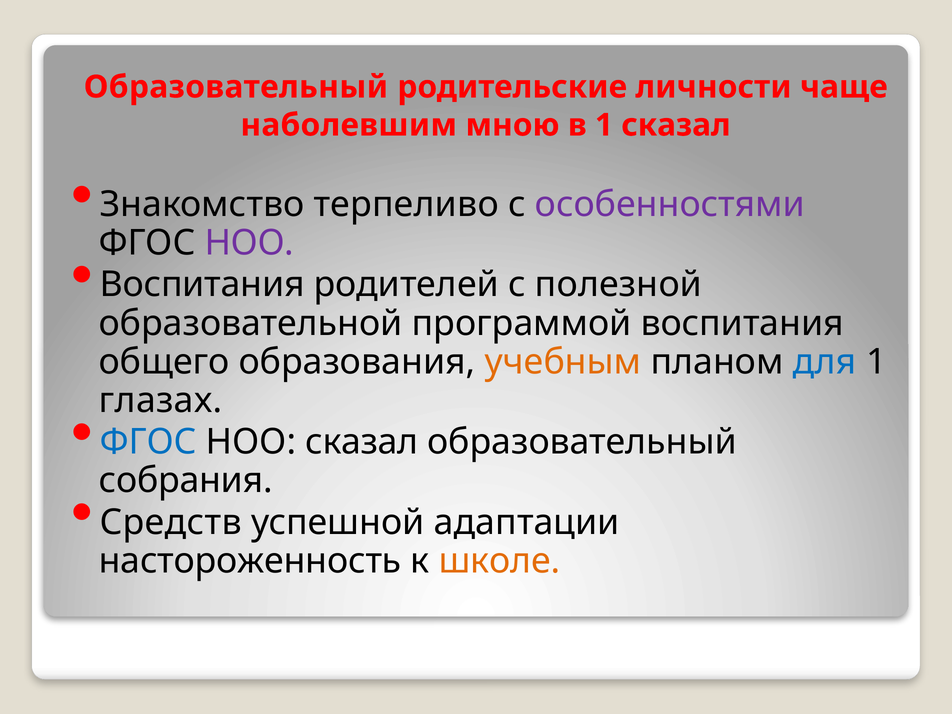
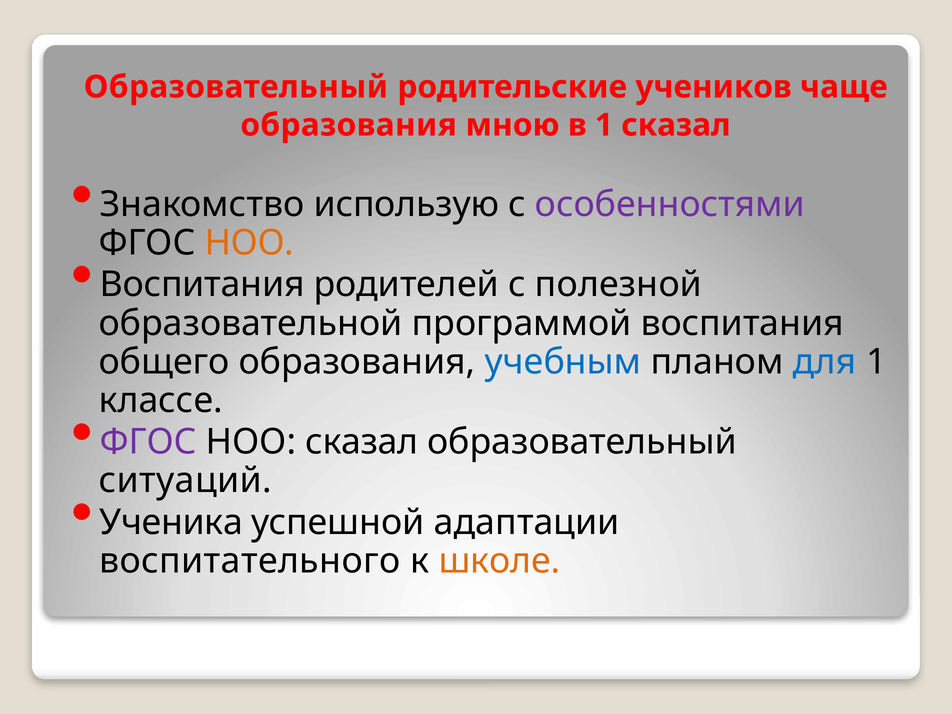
личности: личности -> учеников (714, 87)
наболевшим: наболевшим -> образования (349, 125)
терпеливо: терпеливо -> использую (406, 205)
НОО colour: purple -> orange (249, 243)
учебным colour: orange -> blue (563, 362)
глазах: глазах -> классе (161, 400)
ФГОС colour: blue -> purple (148, 442)
собрания: собрания -> ситуаций (185, 481)
Средств: Средств -> Ученика (171, 522)
настороженность: настороженность -> воспитательного (250, 561)
